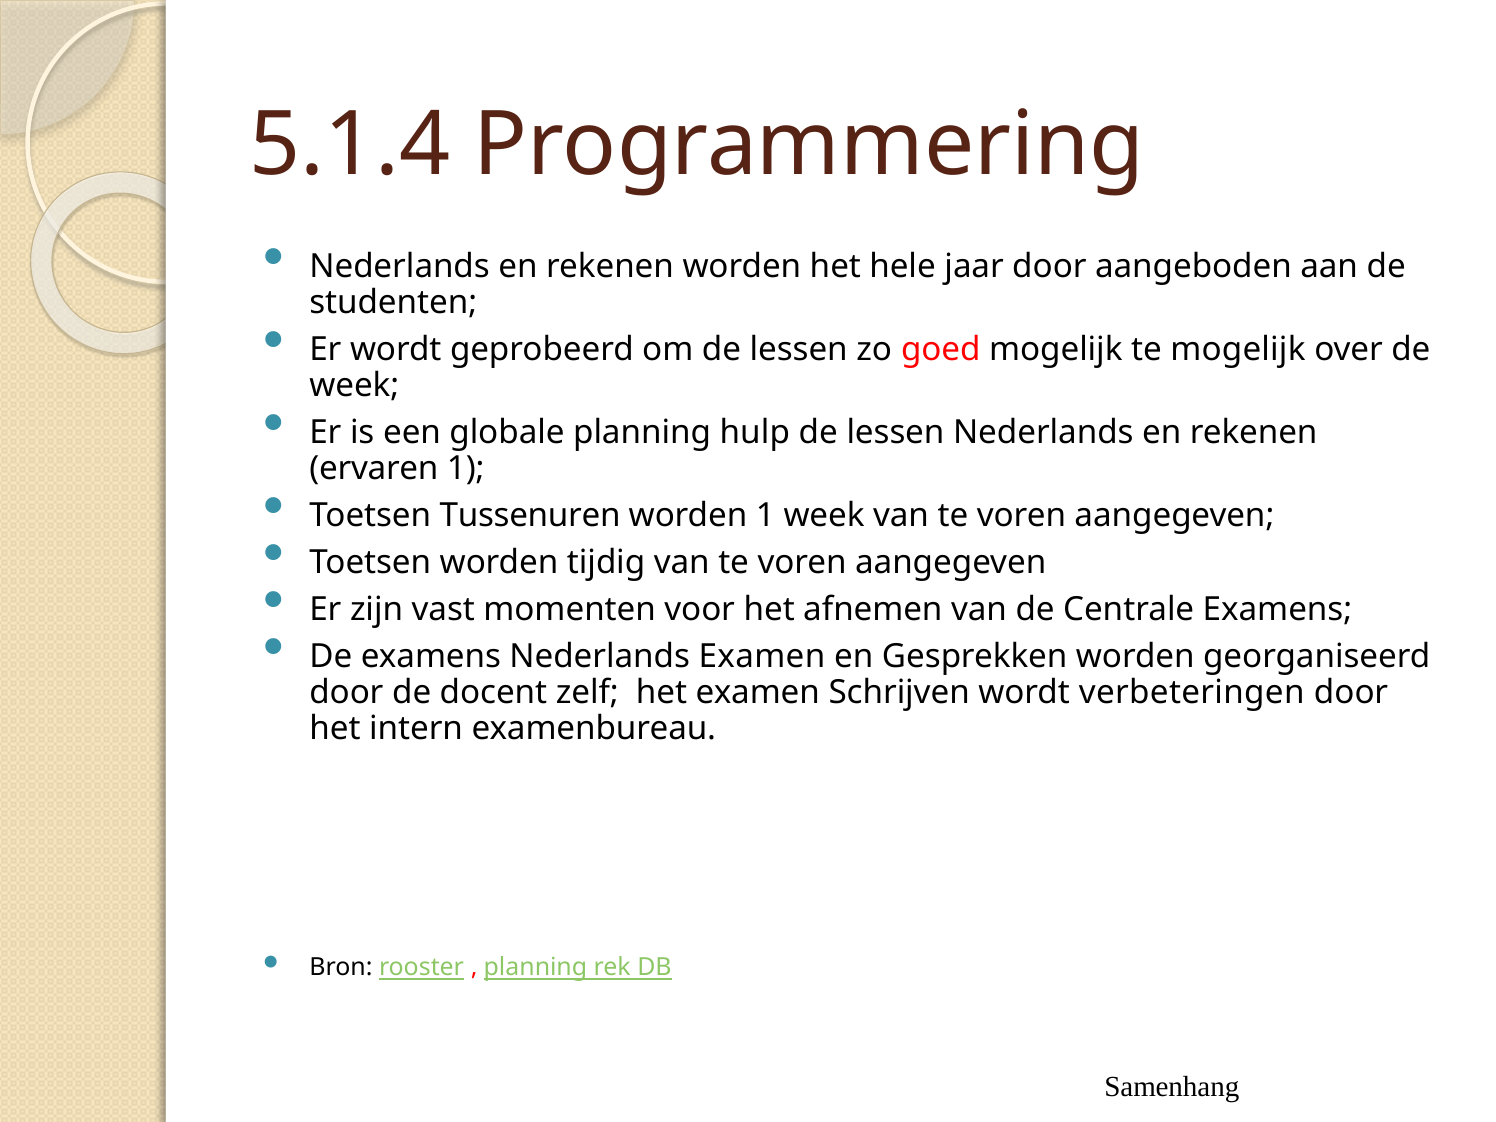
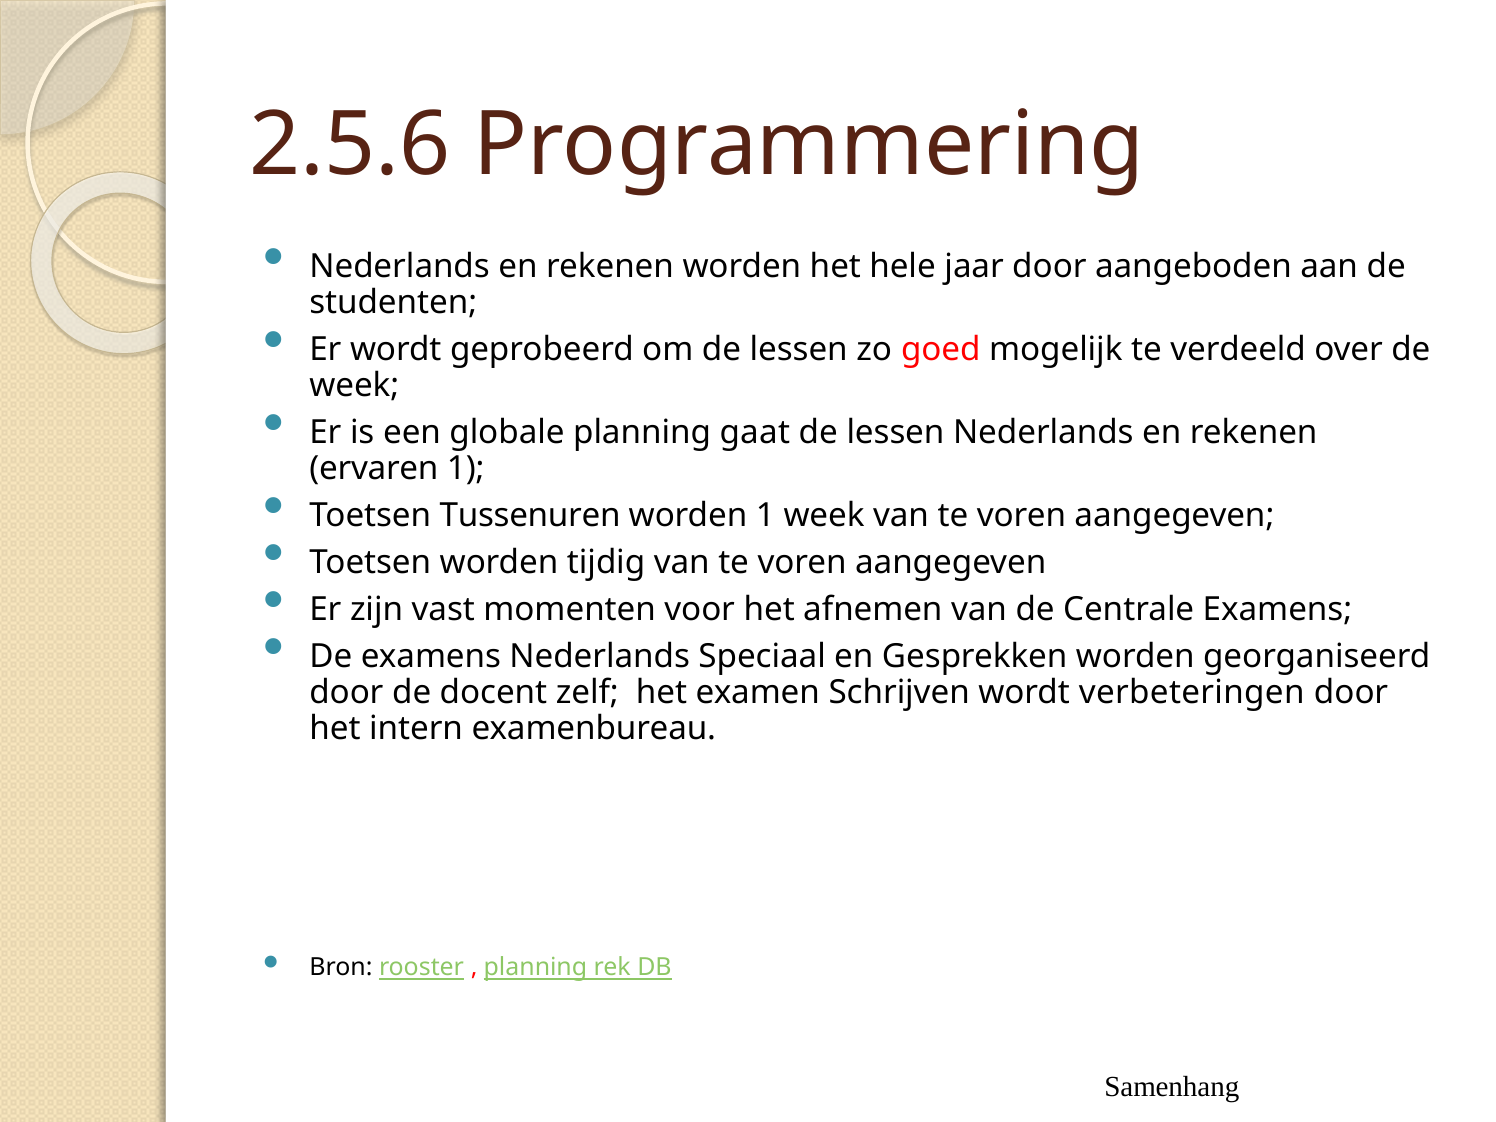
5.1.4: 5.1.4 -> 2.5.6 (350, 145)
te mogelijk: mogelijk -> verdeeld (1238, 349)
hulp: hulp -> gaat (755, 432)
Nederlands Examen: Examen -> Speciaal (762, 656)
